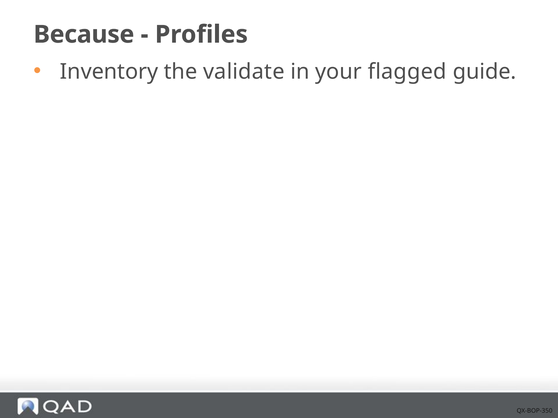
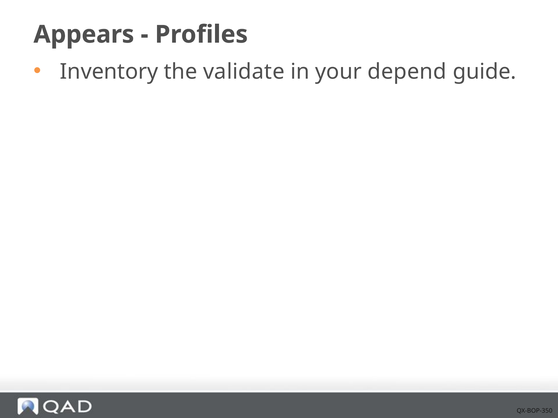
Because: Because -> Appears (84, 34)
flagged: flagged -> depend (407, 72)
